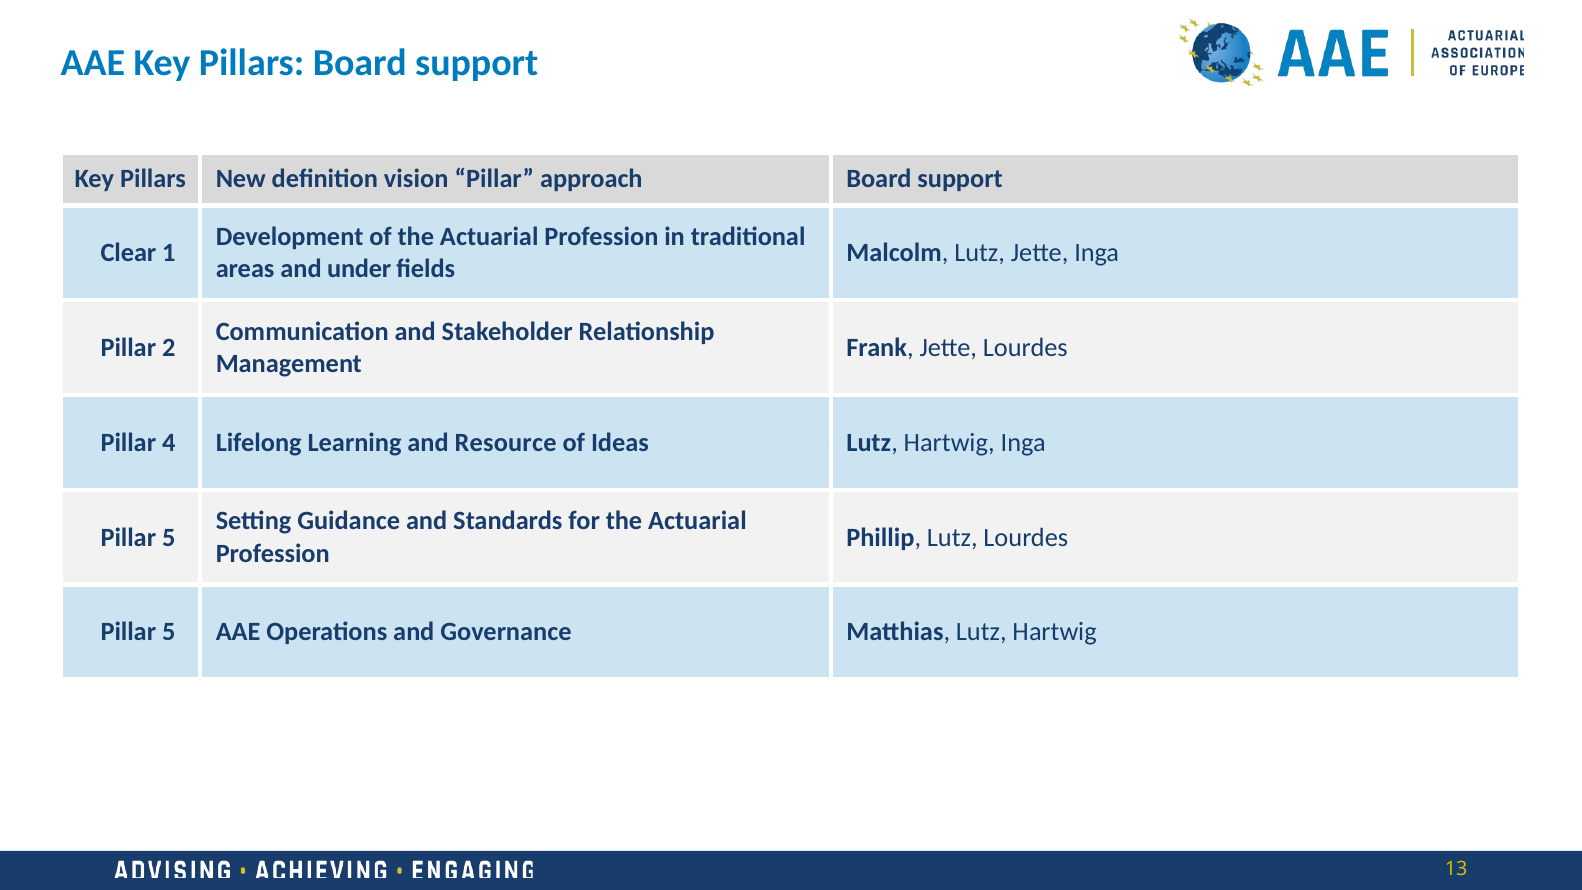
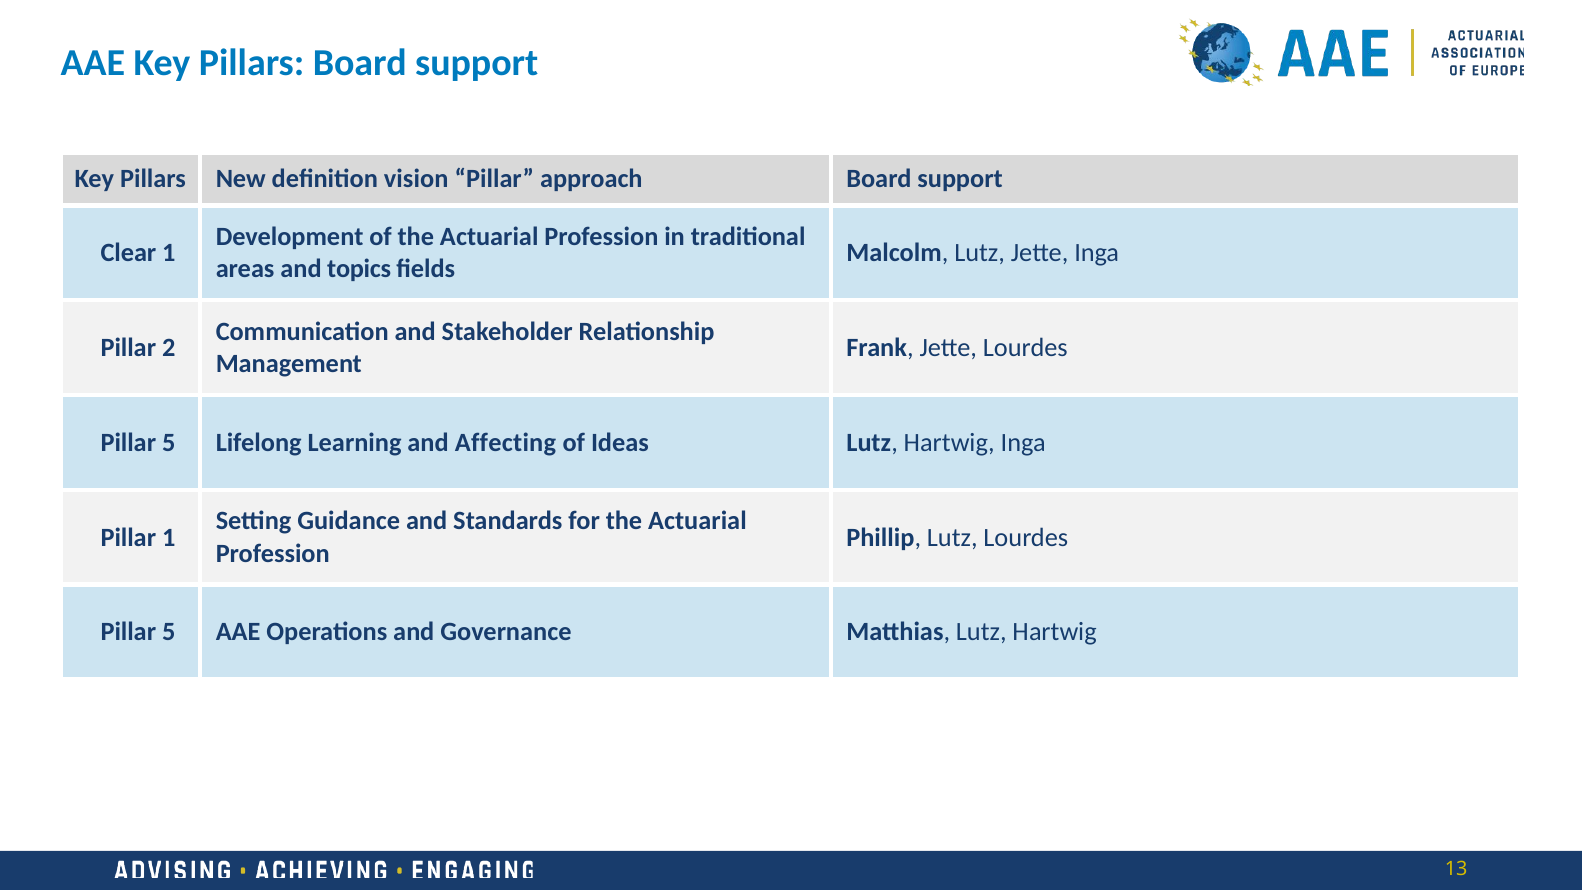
under: under -> topics (359, 269)
4: 4 -> 5 (169, 443)
Resource: Resource -> Affecting (506, 443)
5: 5 -> 1 (169, 537)
